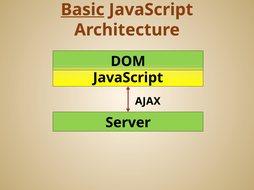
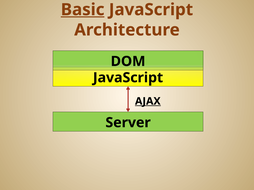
AJAX underline: none -> present (148, 101)
